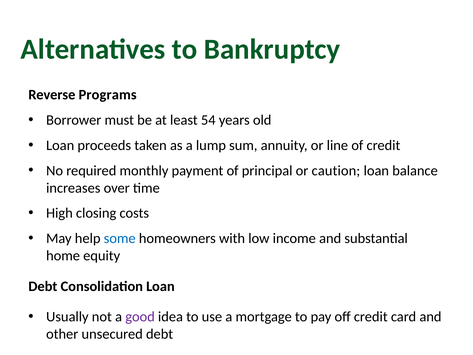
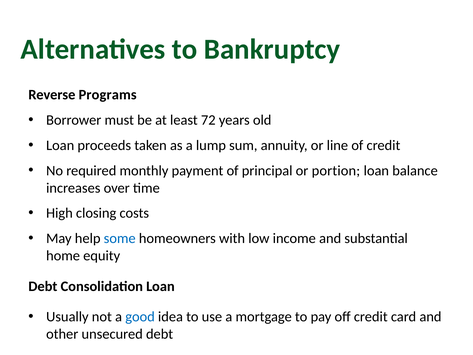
54: 54 -> 72 (208, 120)
caution: caution -> portion (336, 170)
good colour: purple -> blue (140, 317)
